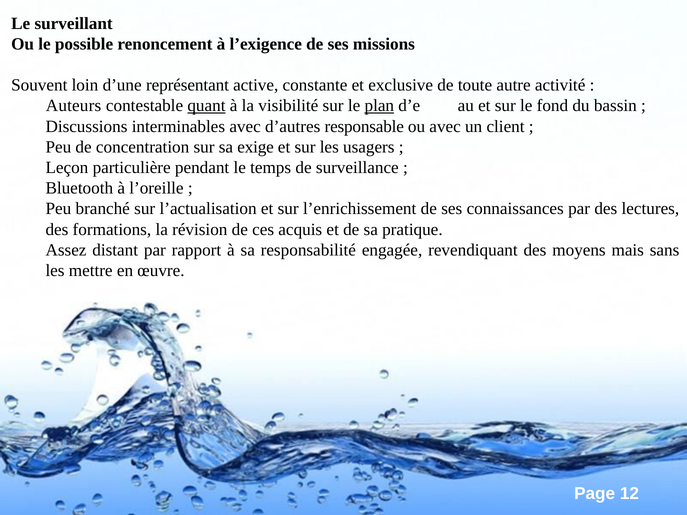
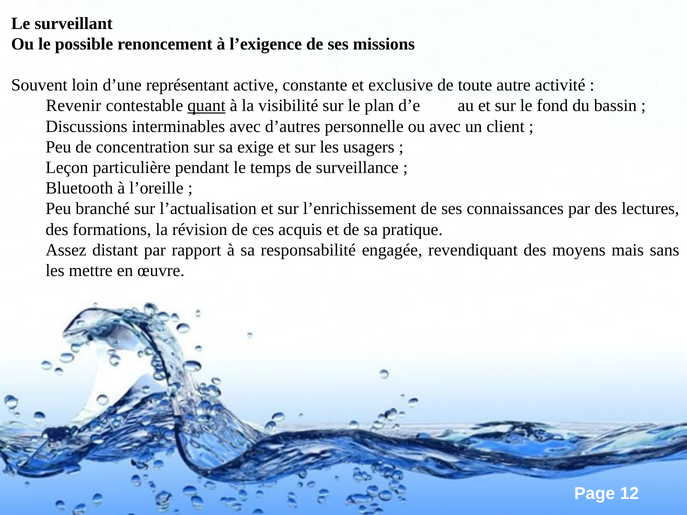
Auteurs: Auteurs -> Revenir (74, 106)
plan underline: present -> none (379, 106)
responsable: responsable -> personnelle (364, 126)
